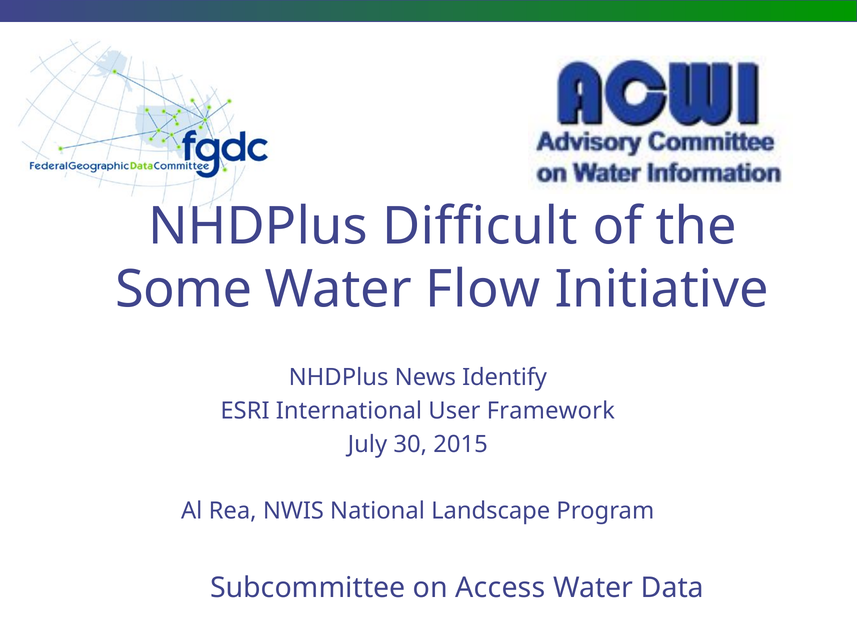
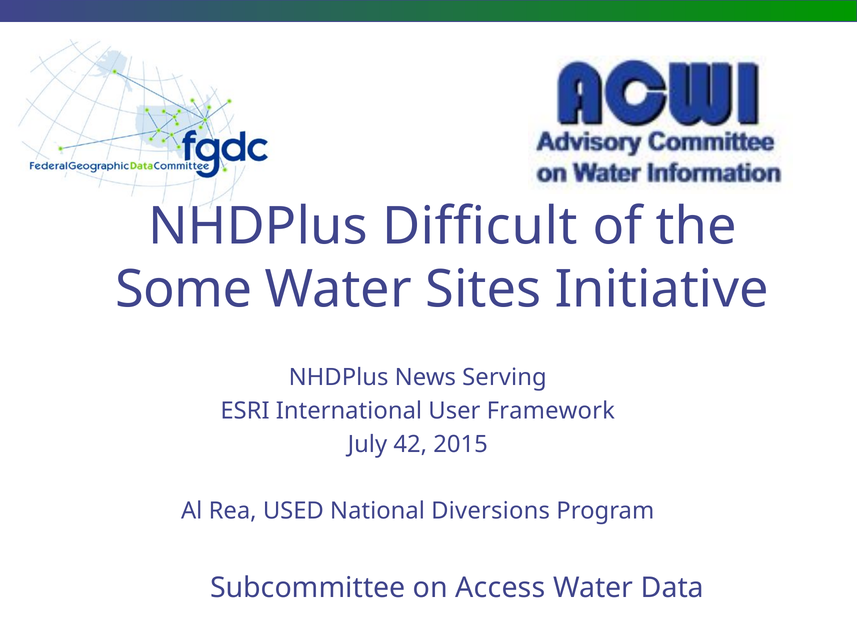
Flow: Flow -> Sites (483, 289)
Identify: Identify -> Serving (504, 377)
30: 30 -> 42 (410, 444)
NWIS: NWIS -> USED (293, 511)
Landscape: Landscape -> Diversions (491, 511)
